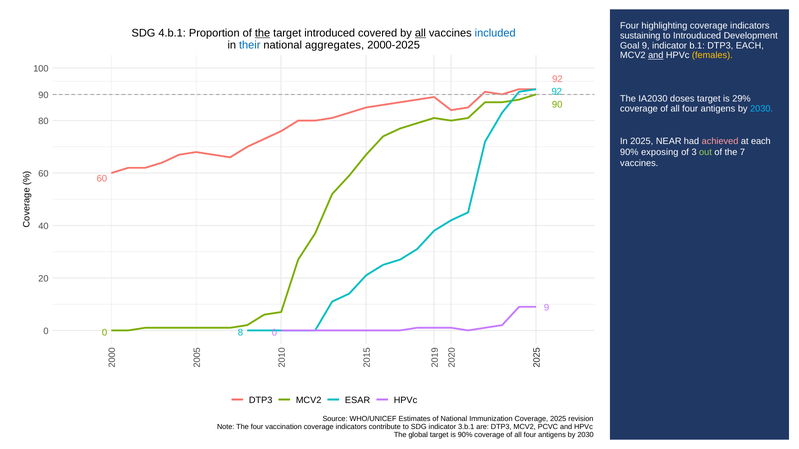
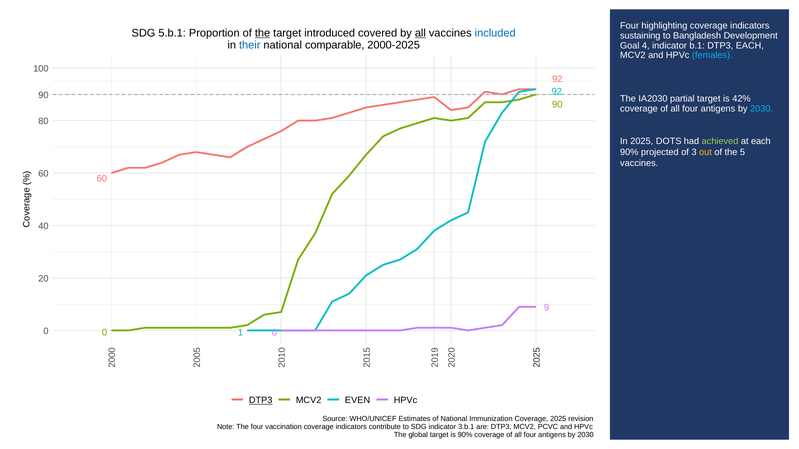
4.b.1: 4.b.1 -> 5.b.1 (172, 33)
Introuduced: Introuduced -> Bangladesh (697, 36)
aggregates: aggregates -> comparable (335, 45)
Goal 9: 9 -> 4 (646, 46)
and underline: present -> none (656, 55)
females colour: yellow -> light blue (712, 55)
doses: doses -> partial (682, 99)
29%: 29% -> 42% (741, 99)
NEAR: NEAR -> DOTS (669, 142)
achieved colour: pink -> light green (720, 142)
exposing: exposing -> projected (660, 153)
out colour: light green -> yellow (705, 153)
the 7: 7 -> 5 (742, 153)
8: 8 -> 1 (240, 333)
DTP3 underline: none -> present (261, 401)
ESAR: ESAR -> EVEN (358, 401)
